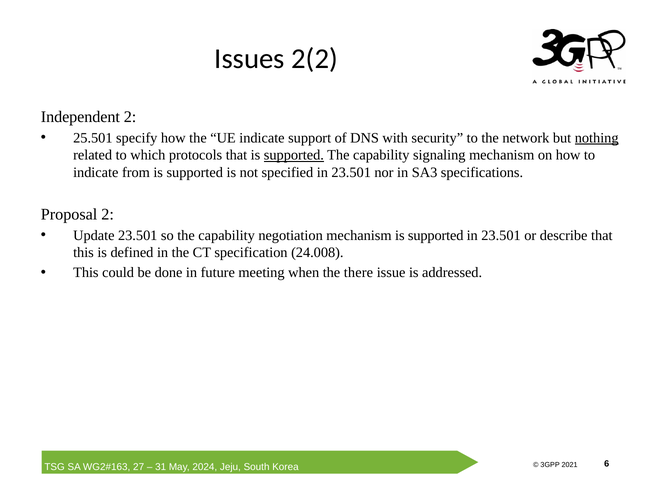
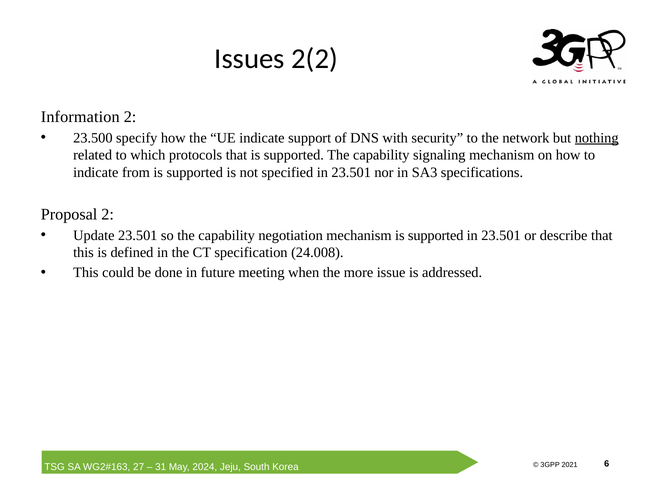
Independent: Independent -> Information (80, 117)
25.501: 25.501 -> 23.500 (93, 138)
supported underline: present -> none (294, 155)
there: there -> more (359, 273)
